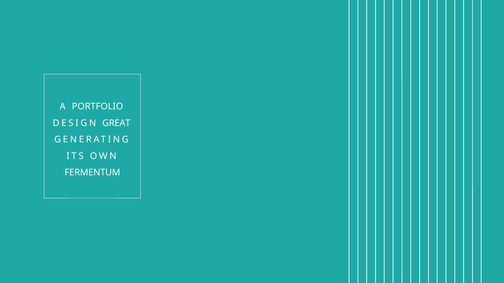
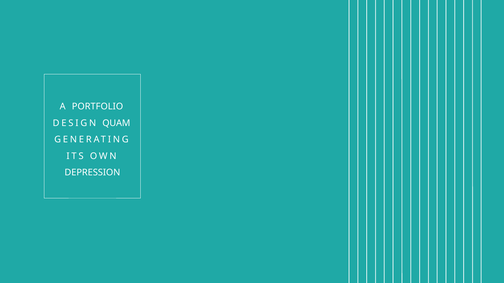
GREAT: GREAT -> QUAM (116, 123)
FERMENTUM: FERMENTUM -> DEPRESSION (92, 173)
